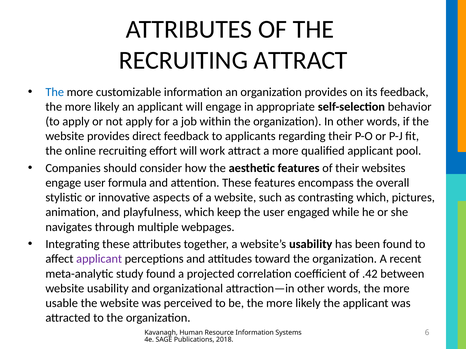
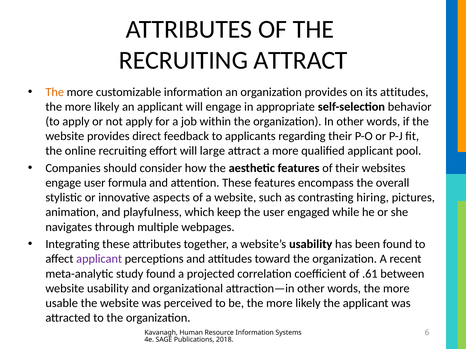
The colour: blue -> orange (55, 92)
its feedback: feedback -> attitudes (404, 92)
work: work -> large (212, 151)
contrasting which: which -> hiring (373, 198)
.42: .42 -> .61 (370, 274)
